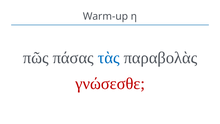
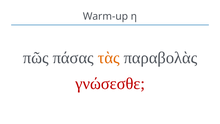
τὰς colour: blue -> orange (109, 58)
